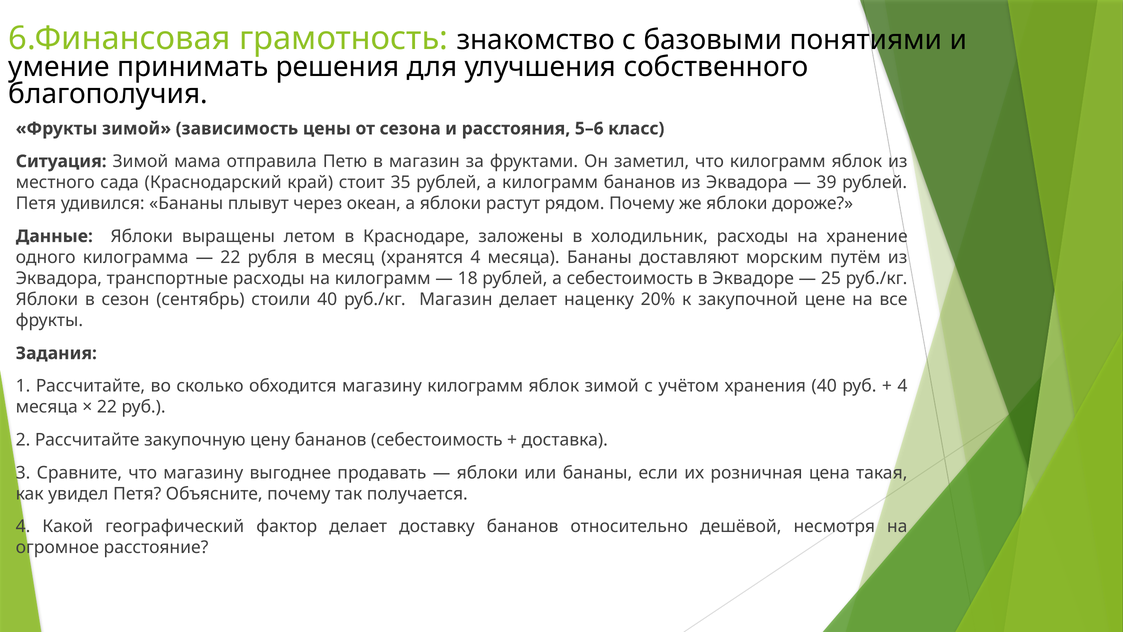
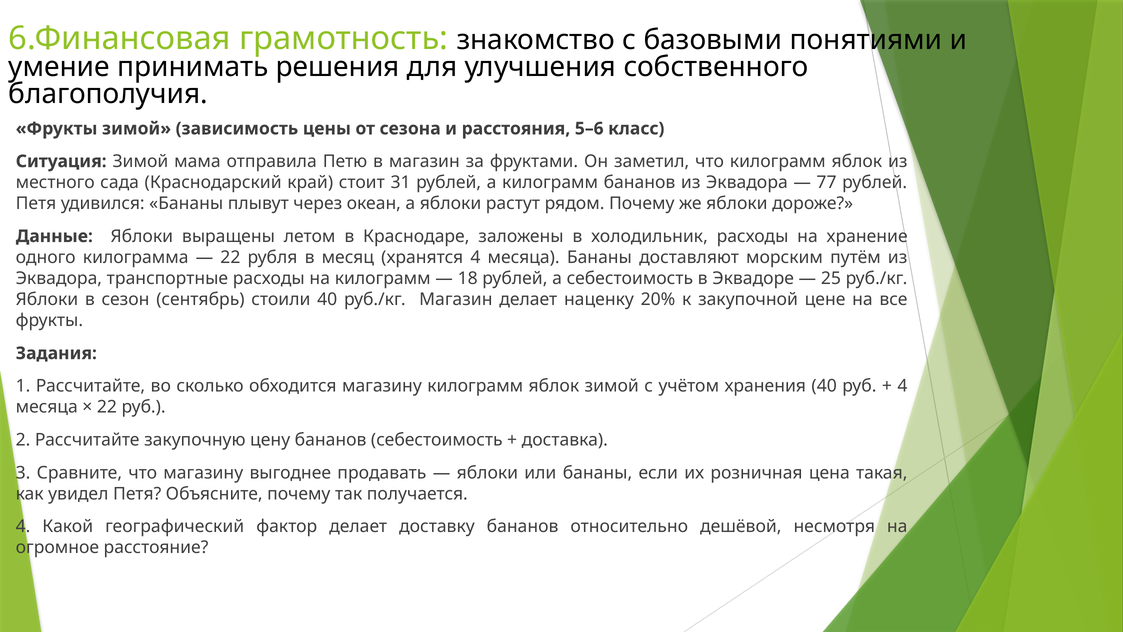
35: 35 -> 31 (401, 182)
39: 39 -> 77 (827, 182)
